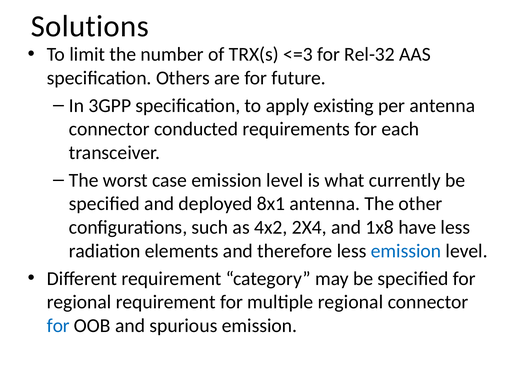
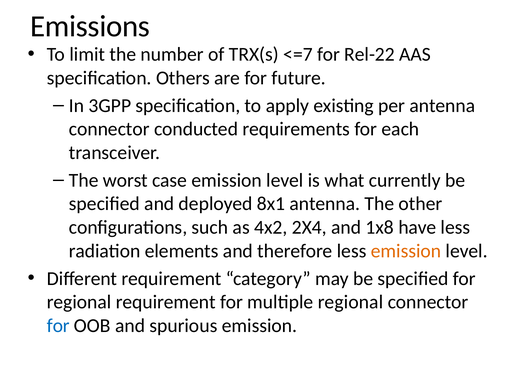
Solutions: Solutions -> Emissions (90, 26)
<=3: <=3 -> <=7 (298, 54)
Rel-32: Rel-32 -> Rel-22 (370, 54)
emission colour: blue -> orange (406, 251)
